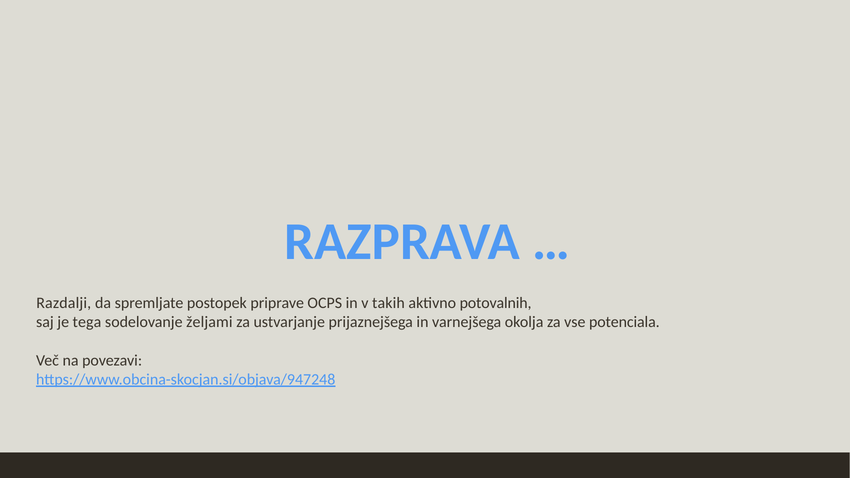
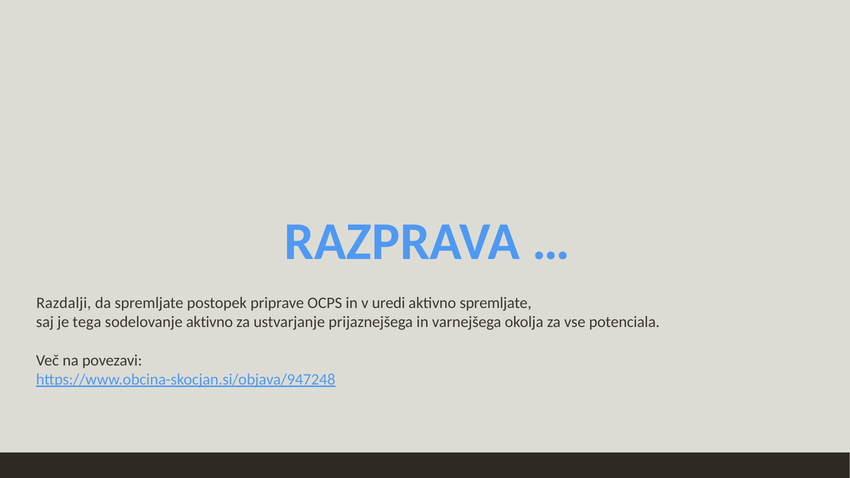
takih: takih -> uredi (389, 303)
aktivno potovalnih: potovalnih -> spremljate (496, 303)
sodelovanje željami: željami -> aktivno (210, 322)
